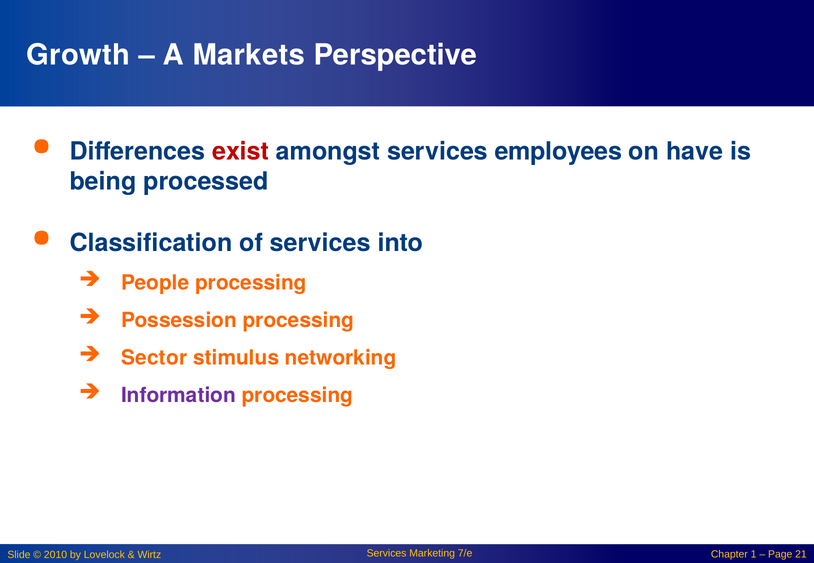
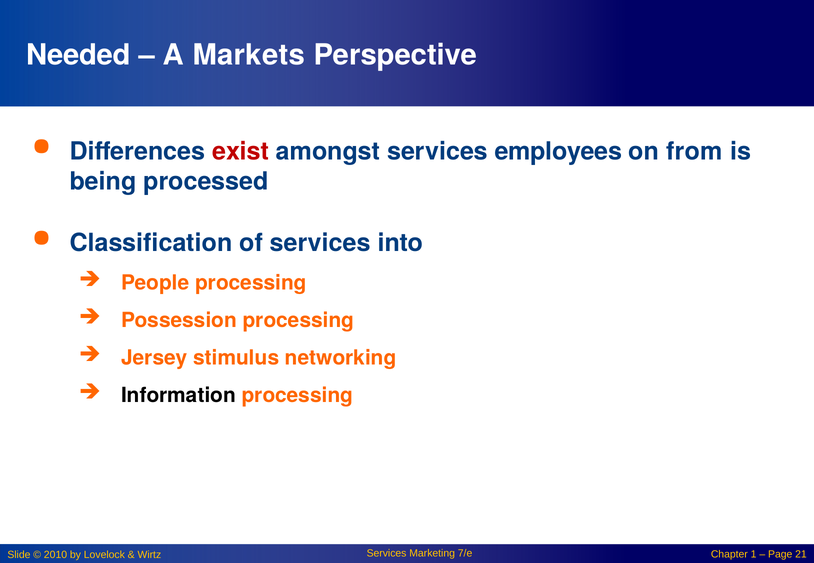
Growth: Growth -> Needed (78, 55)
have: have -> from (694, 152)
Sector: Sector -> Jersey (154, 358)
Information colour: purple -> black (178, 396)
